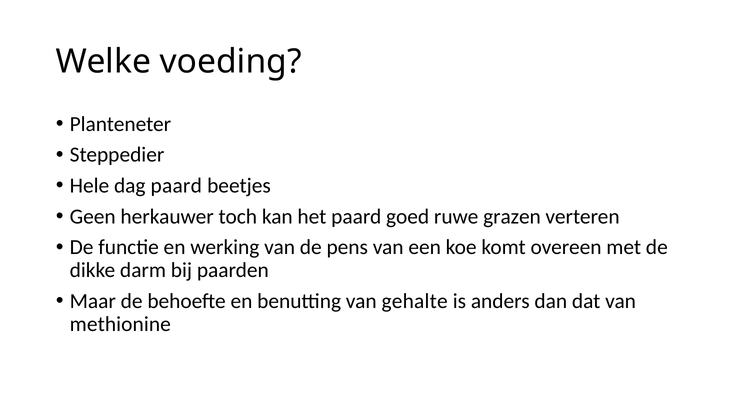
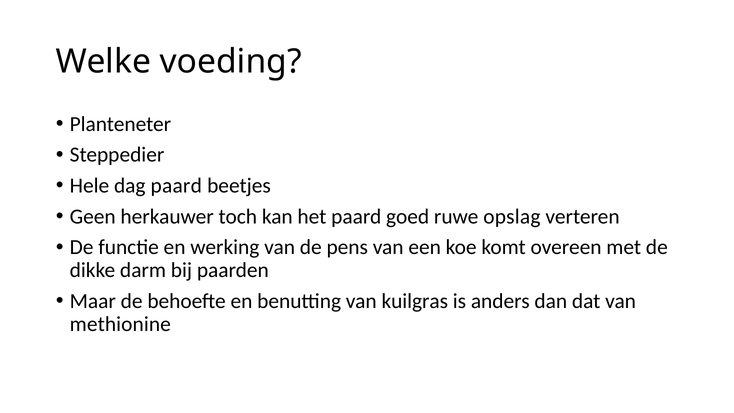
grazen: grazen -> opslag (512, 216)
gehalte: gehalte -> kuilgras (415, 301)
